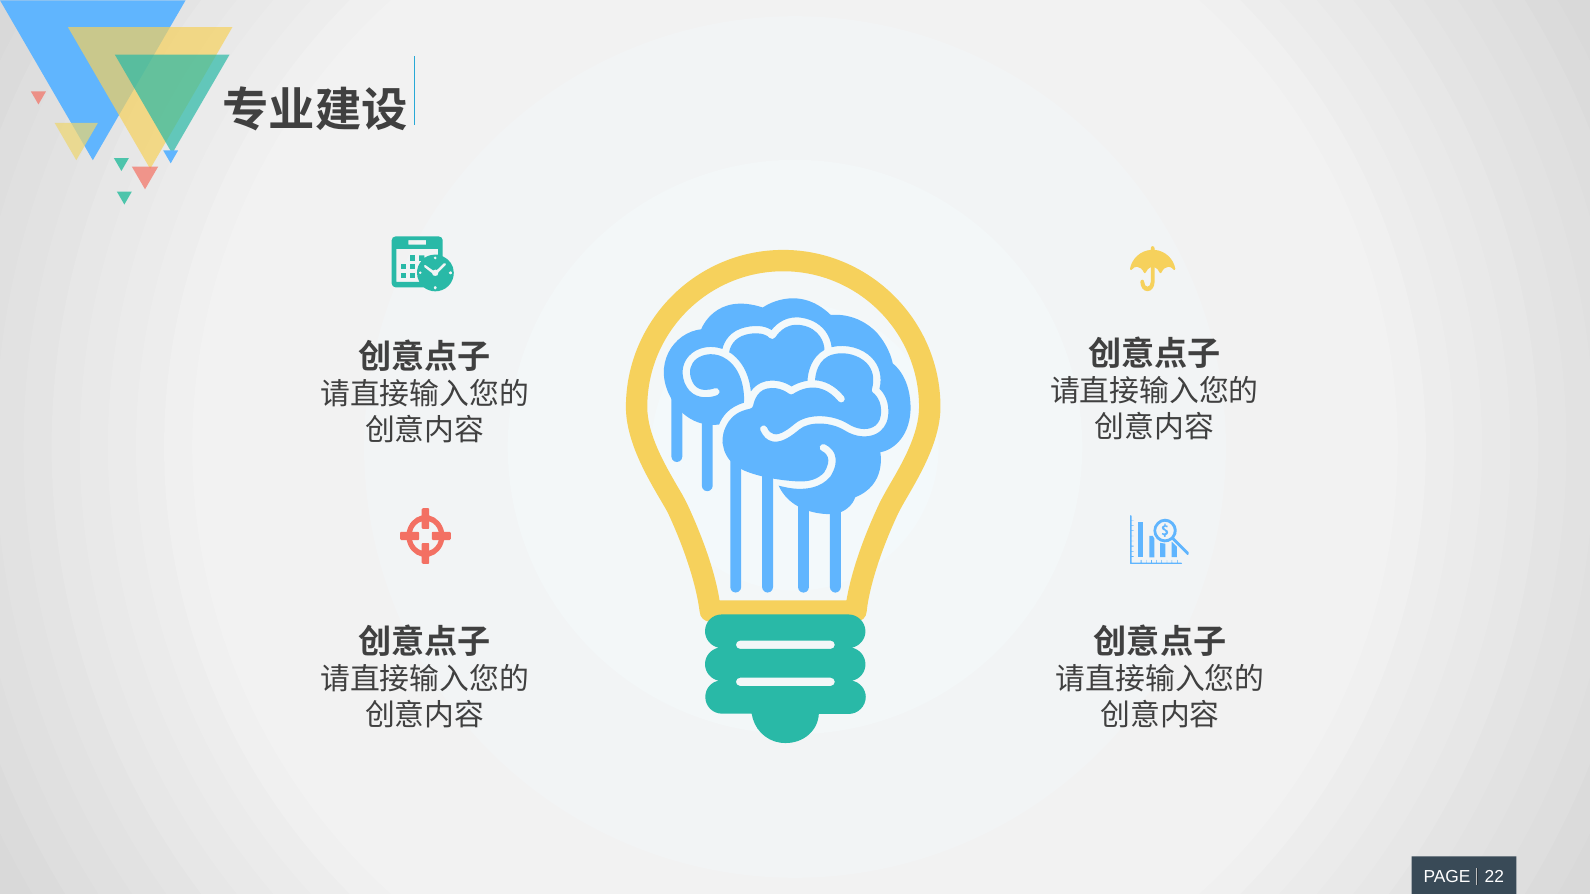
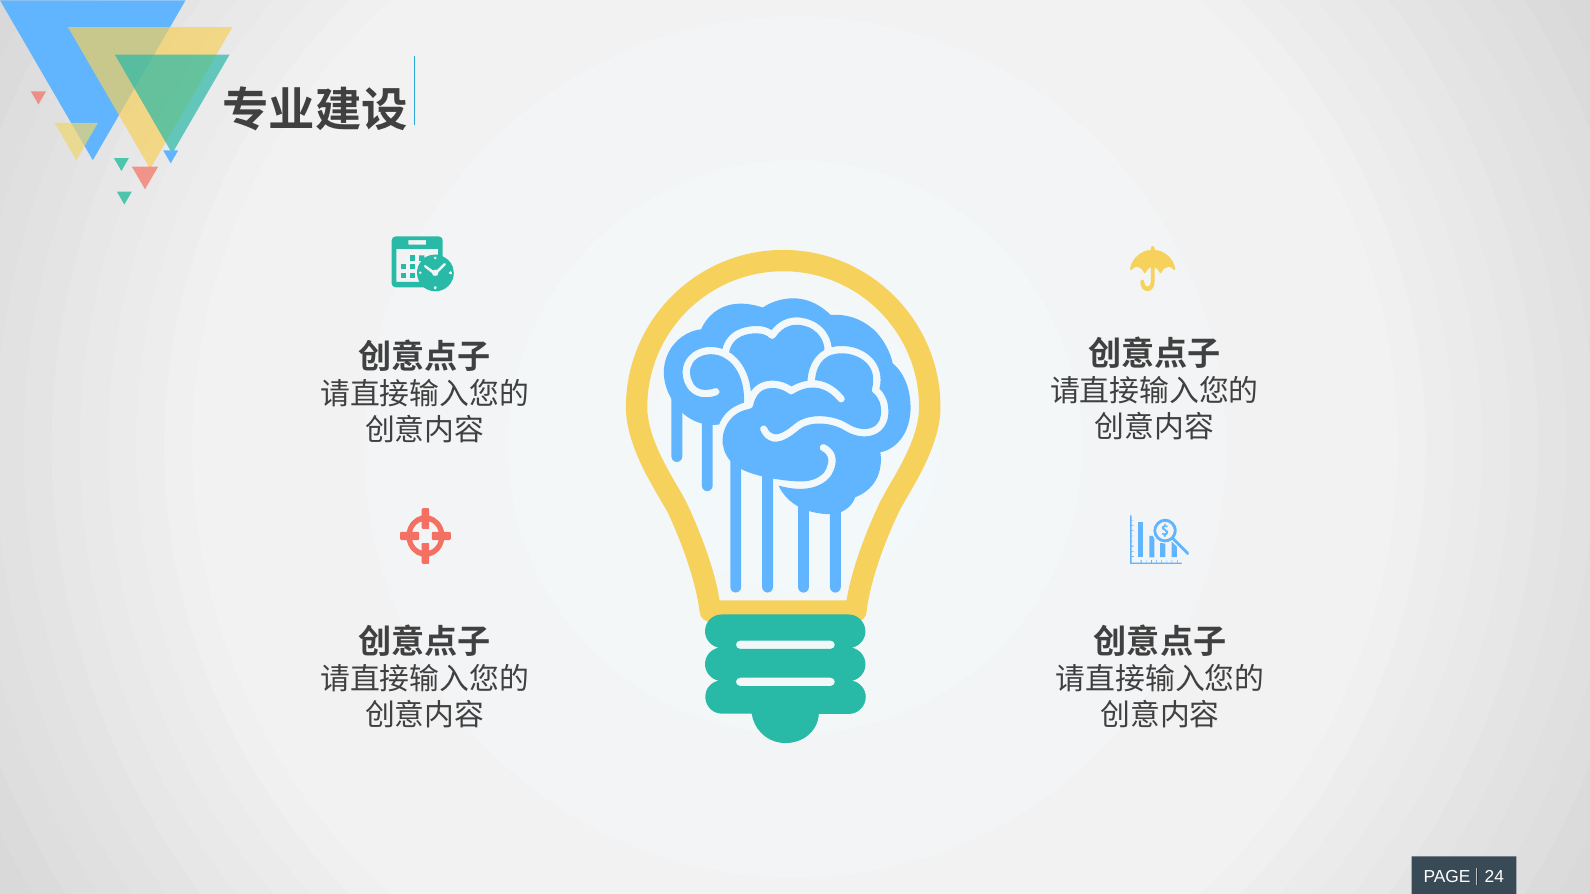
22: 22 -> 24 (1494, 877)
